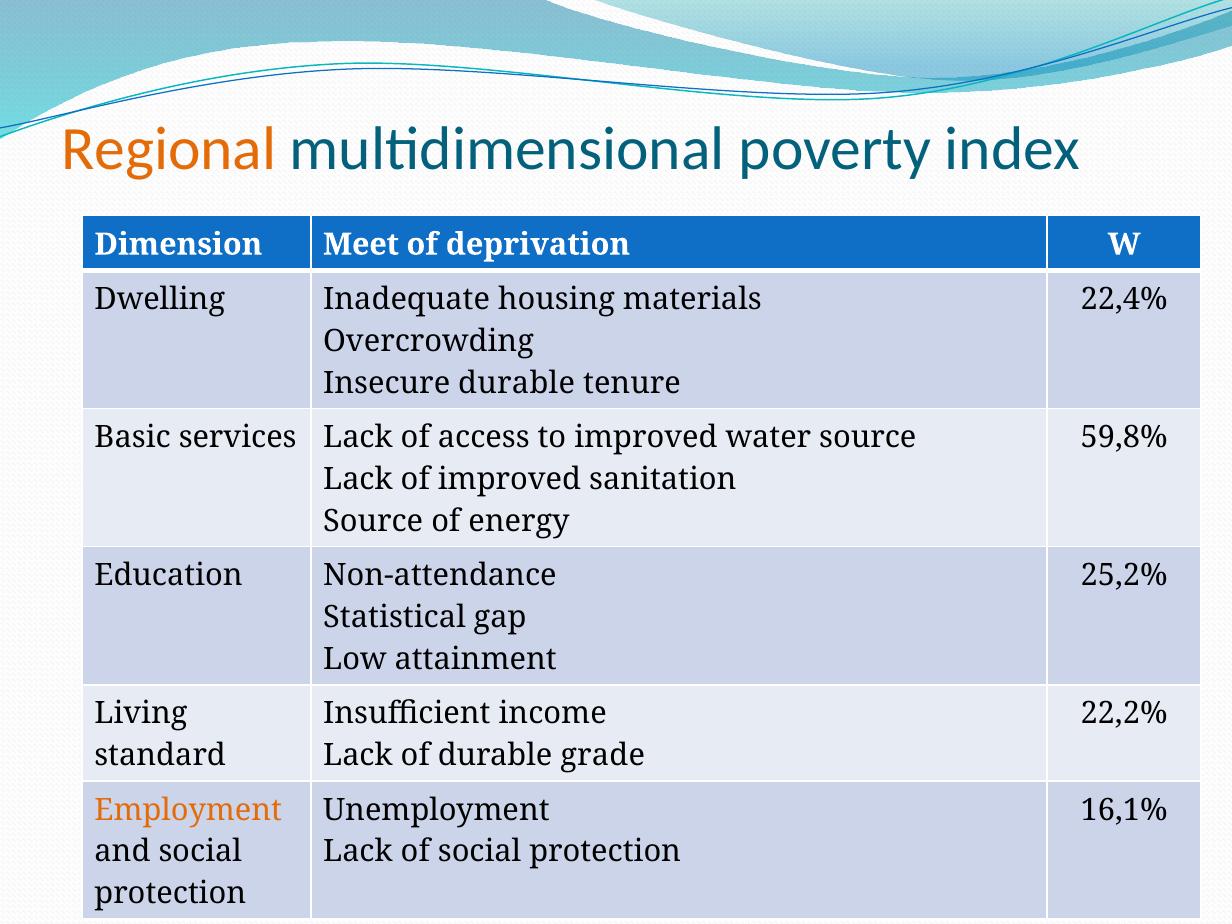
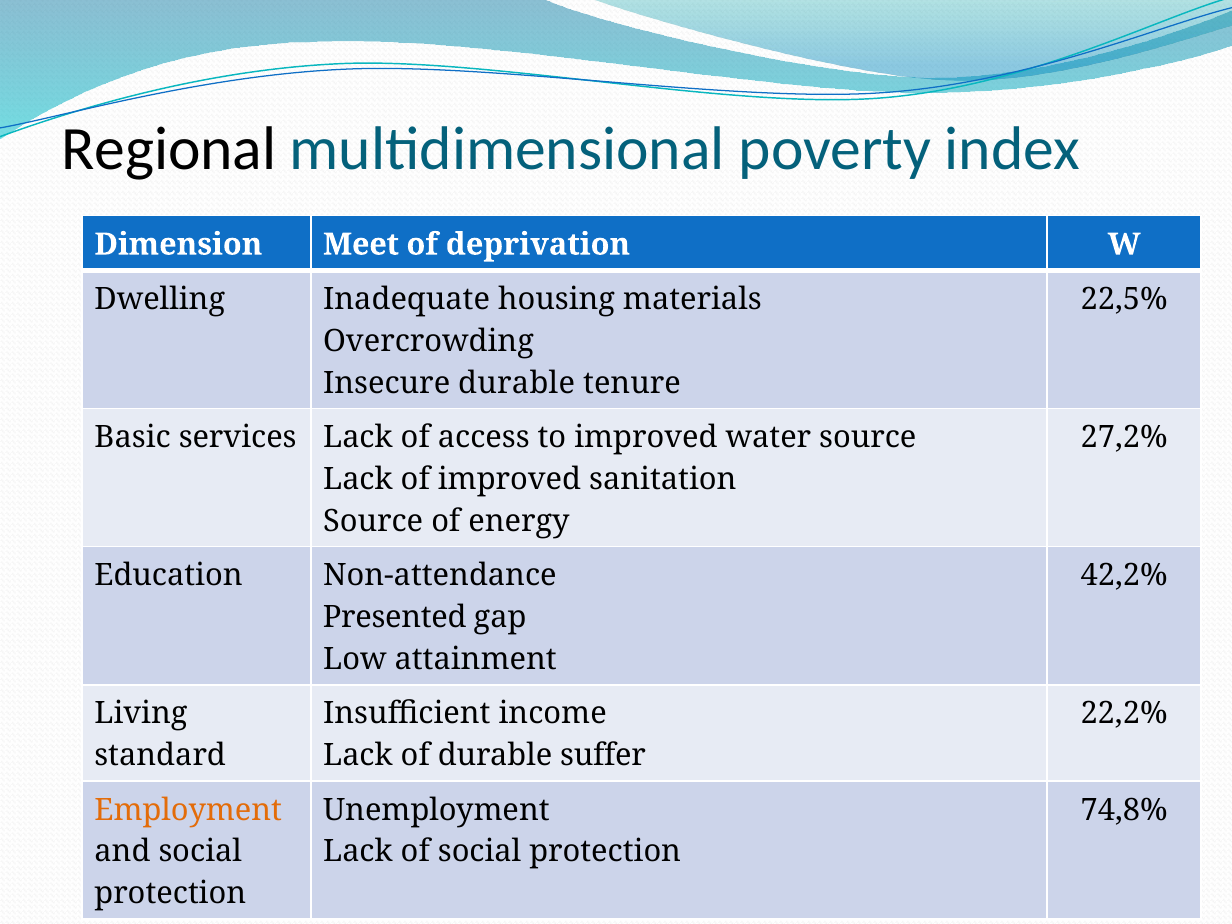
Regional colour: orange -> black (169, 150)
22,4%: 22,4% -> 22,5% (1124, 299)
59,8%: 59,8% -> 27,2% (1124, 437)
25,2%: 25,2% -> 42,2% (1124, 576)
Statistical: Statistical -> Presented (395, 617)
grade: grade -> suffer (603, 756)
16,1%: 16,1% -> 74,8% (1124, 810)
